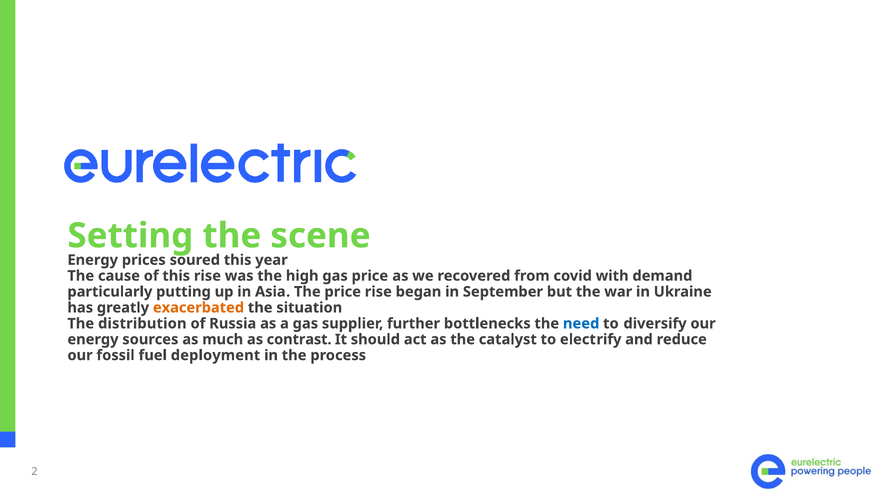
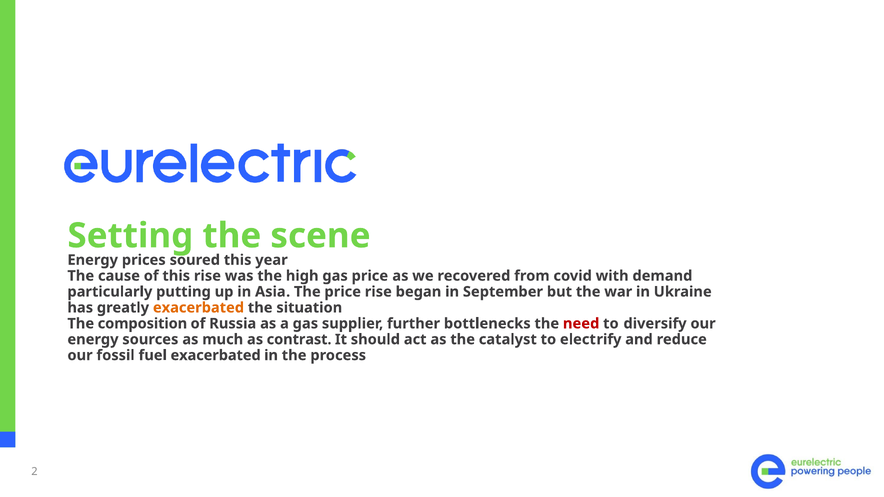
distribution: distribution -> composition (142, 324)
need colour: blue -> red (581, 324)
fuel deployment: deployment -> exacerbated (216, 355)
